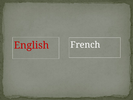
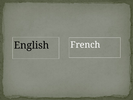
English colour: red -> black (32, 45)
